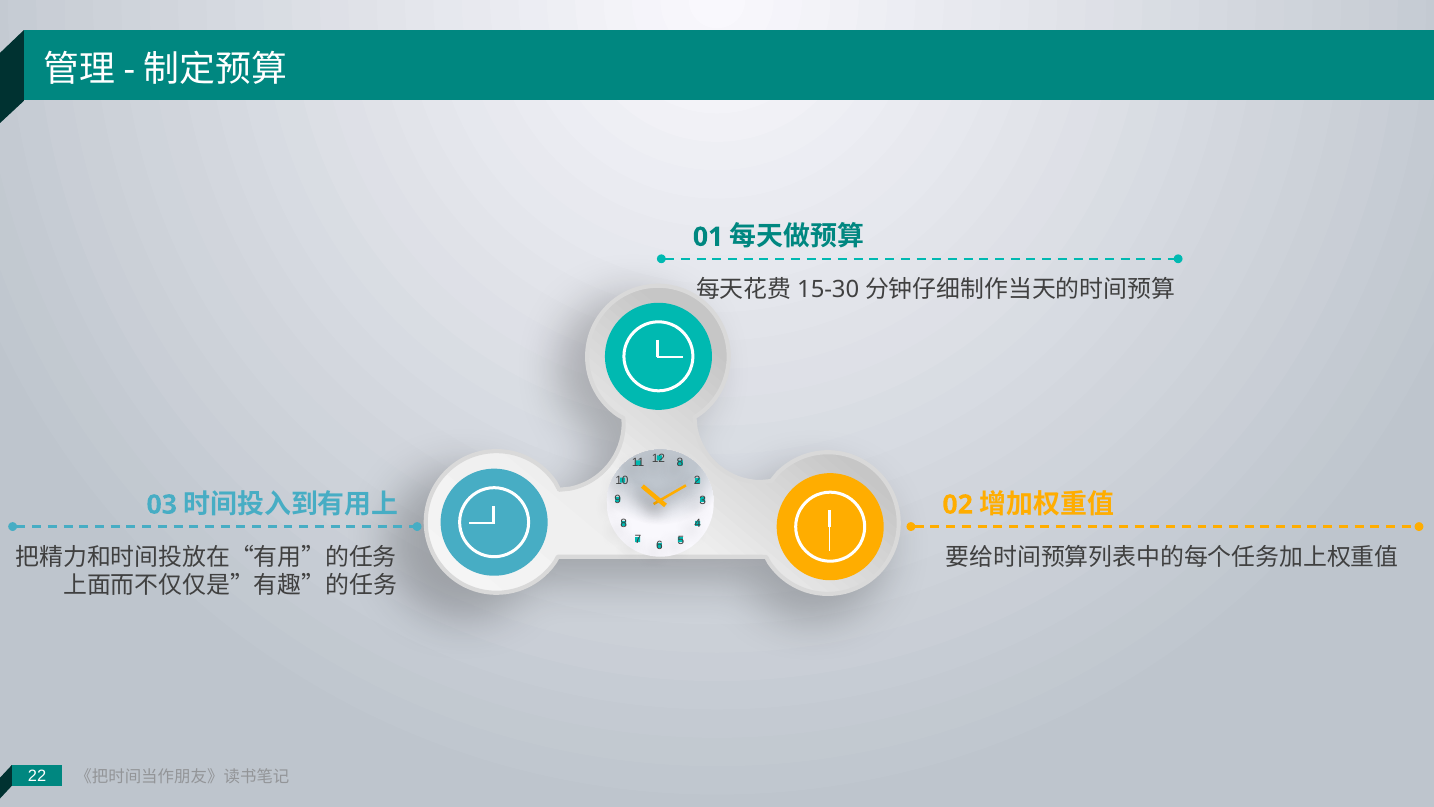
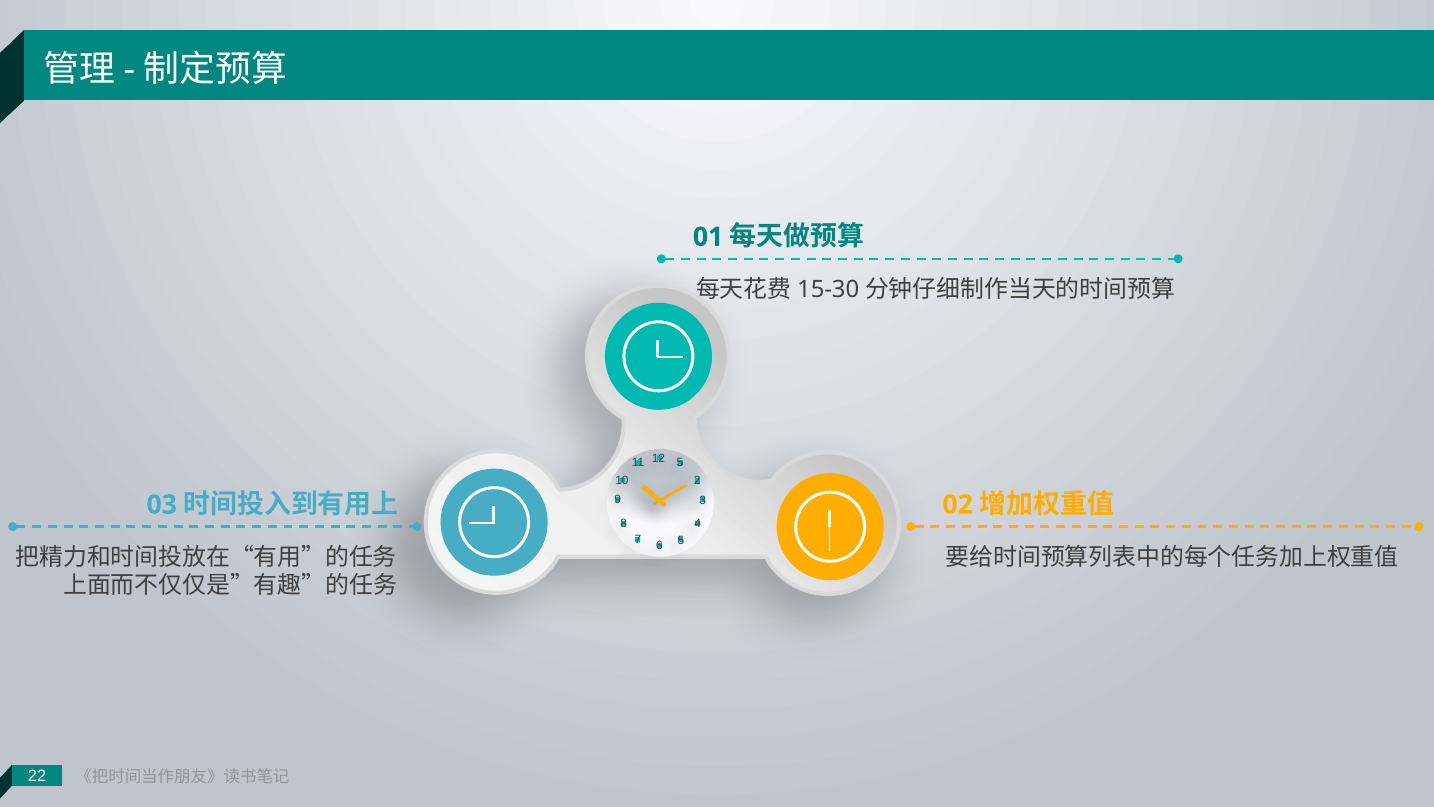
12 8: 8 -> 5 (680, 463)
